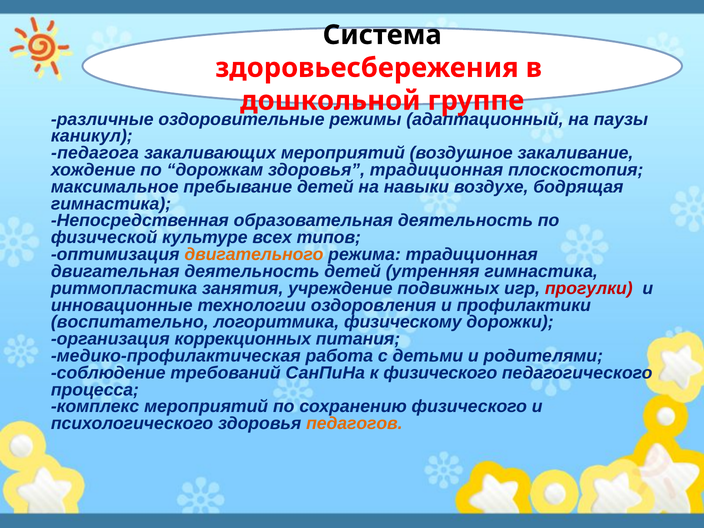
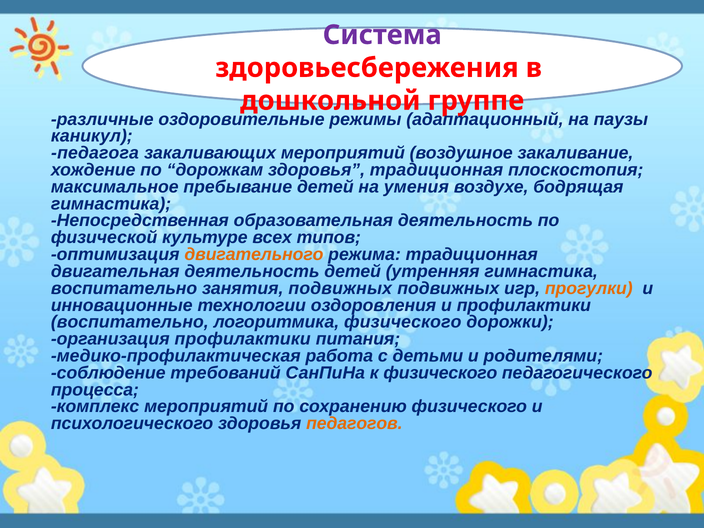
Система colour: black -> purple (382, 35)
навыки: навыки -> умения (416, 187)
ритмопластика: ритмопластика -> воспитательно (124, 288)
занятия учреждение: учреждение -> подвижных (340, 288)
прогулки colour: red -> orange (589, 288)
логоритмика физическому: физическому -> физического (403, 322)
организация коррекционных: коррекционных -> профилактики (243, 339)
